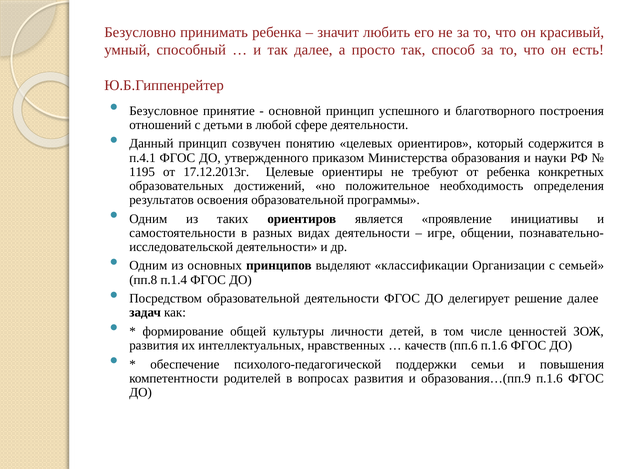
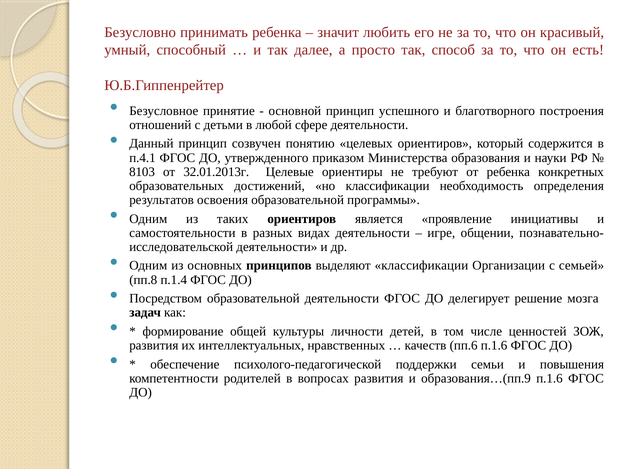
1195: 1195 -> 8103 (142, 172)
17.12.2013г: 17.12.2013г -> 32.01.2013г (216, 172)
но положительное: положительное -> классификации (388, 186)
решение далее: далее -> мозга (583, 298)
